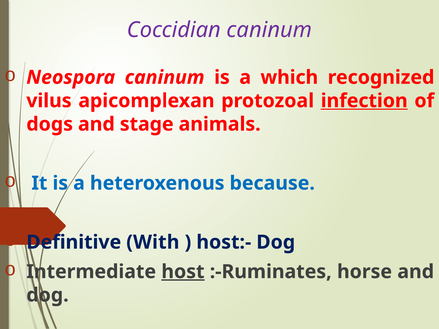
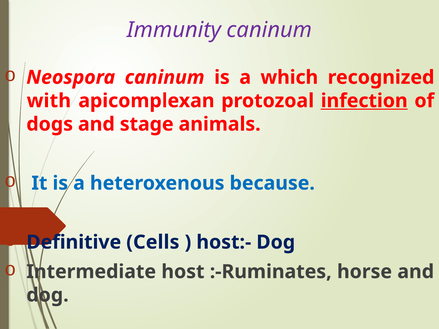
Coccidian: Coccidian -> Immunity (174, 30)
vilus: vilus -> with (49, 101)
With: With -> Cells (153, 242)
host underline: present -> none (183, 272)
